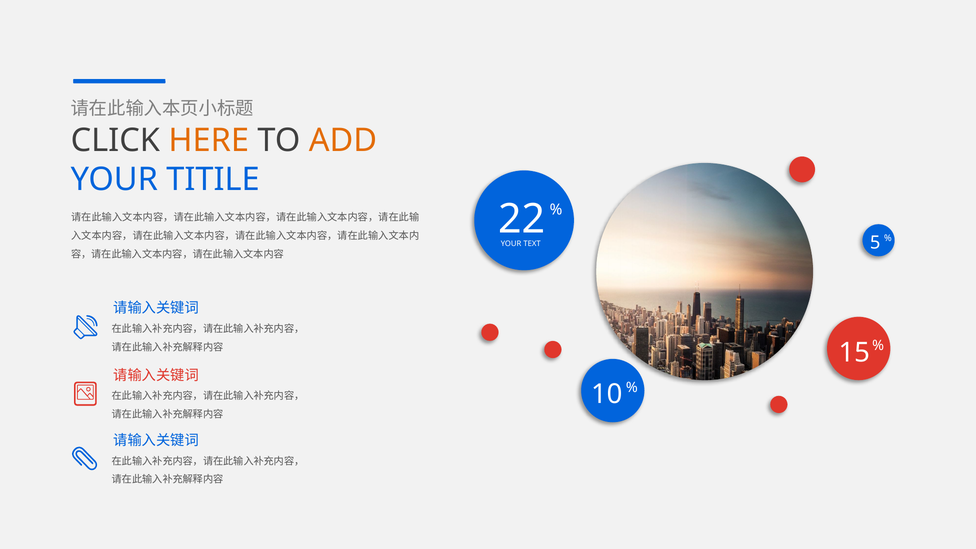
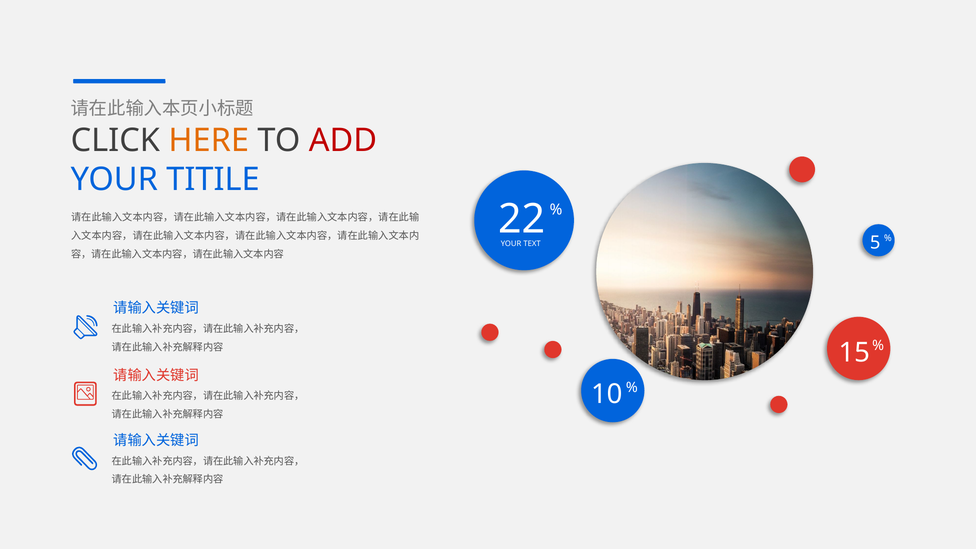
ADD colour: orange -> red (343, 140)
